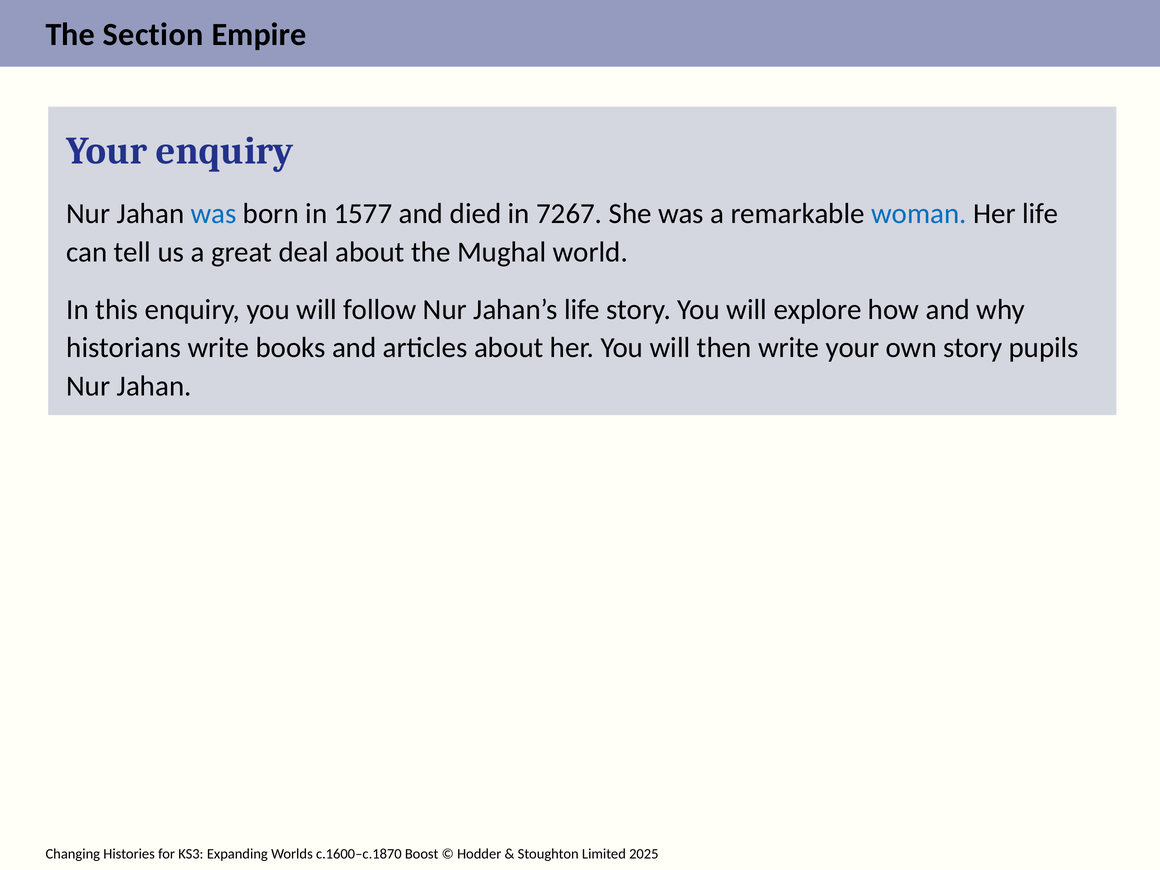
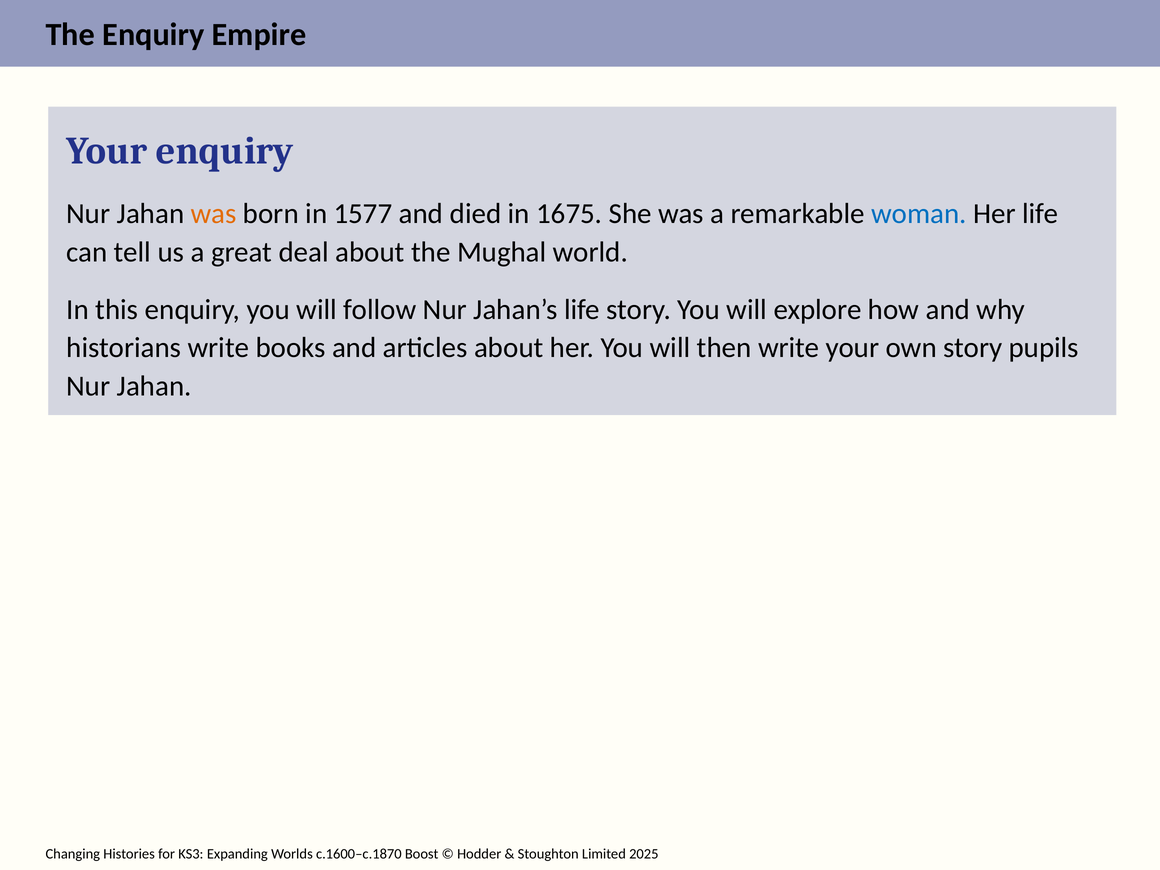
The Section: Section -> Enquiry (153, 35)
was colour: blue -> orange (214, 214)
7267: 7267 -> 1675 (569, 214)
